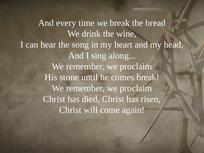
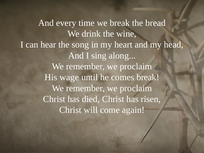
stone: stone -> wage (69, 77)
